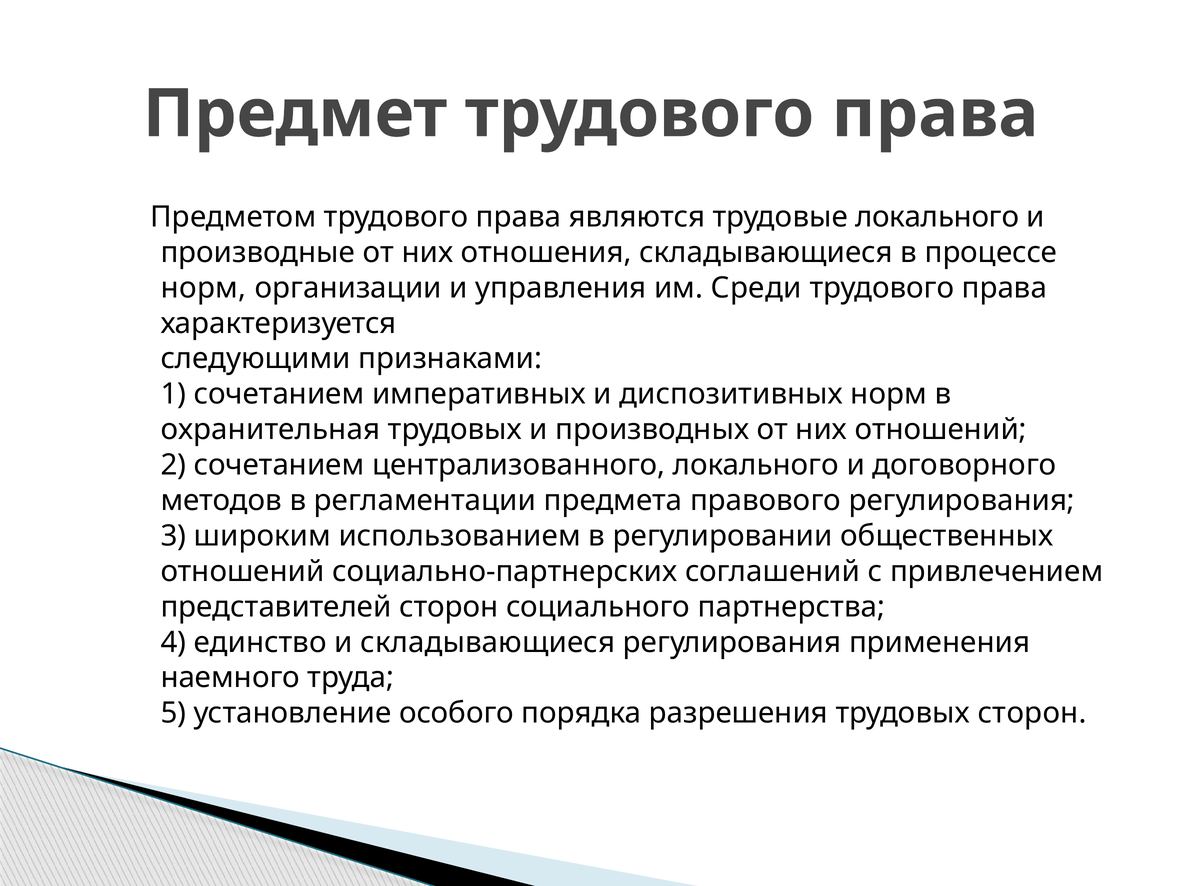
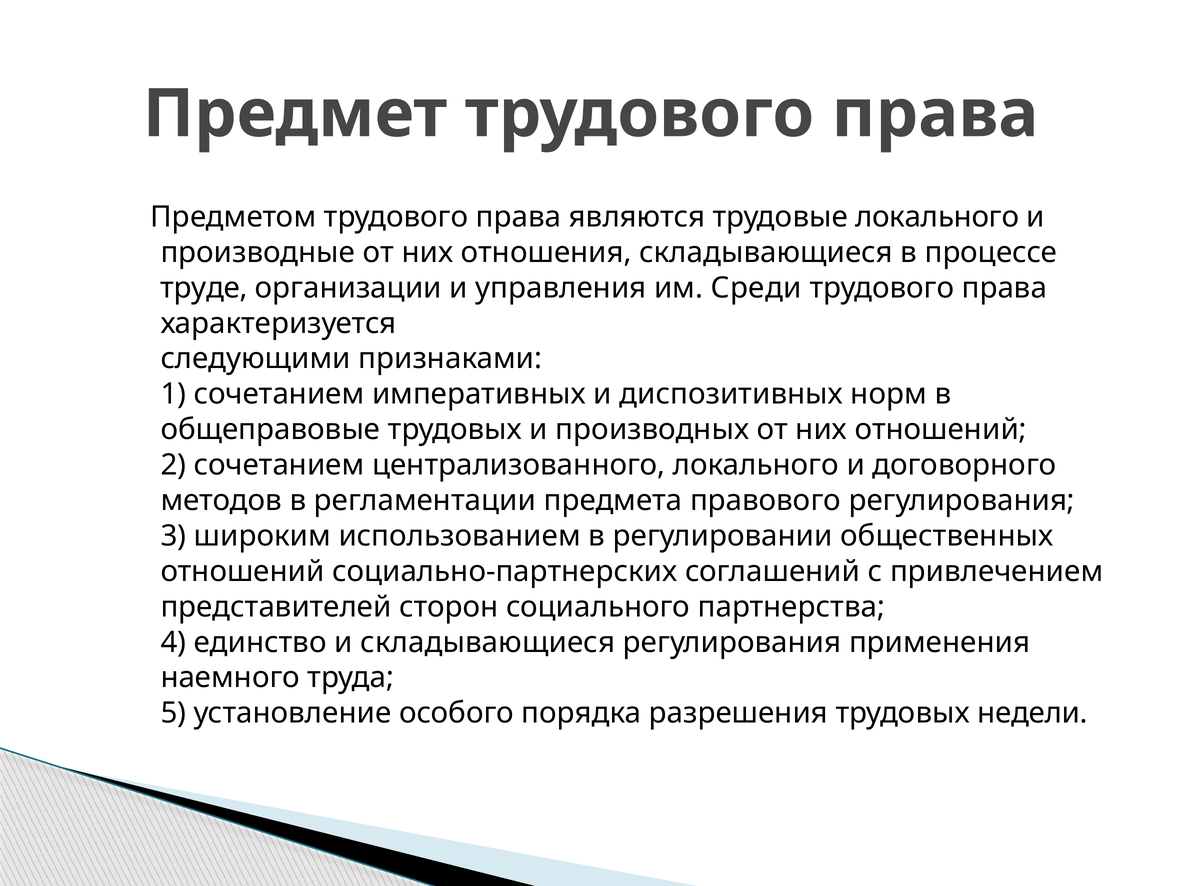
норм: норм -> труде (204, 288)
охранительная: охранительная -> общеправовые (270, 430)
трудовых сторон: сторон -> недели (1033, 714)
